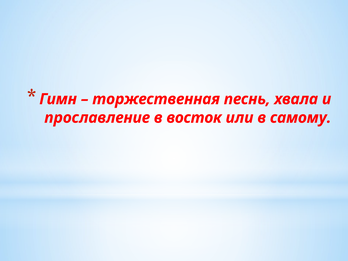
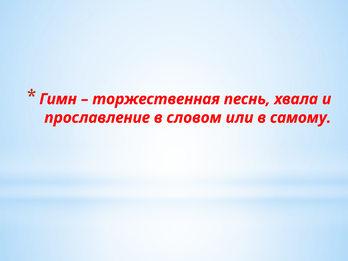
восток: восток -> словом (194, 118)
